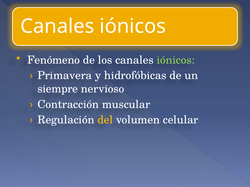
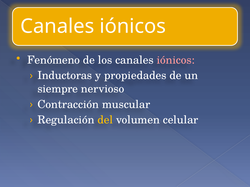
iónicos colour: light green -> pink (176, 60)
Primavera: Primavera -> Inductoras (65, 76)
hidrofóbicas: hidrofóbicas -> propiedades (135, 76)
